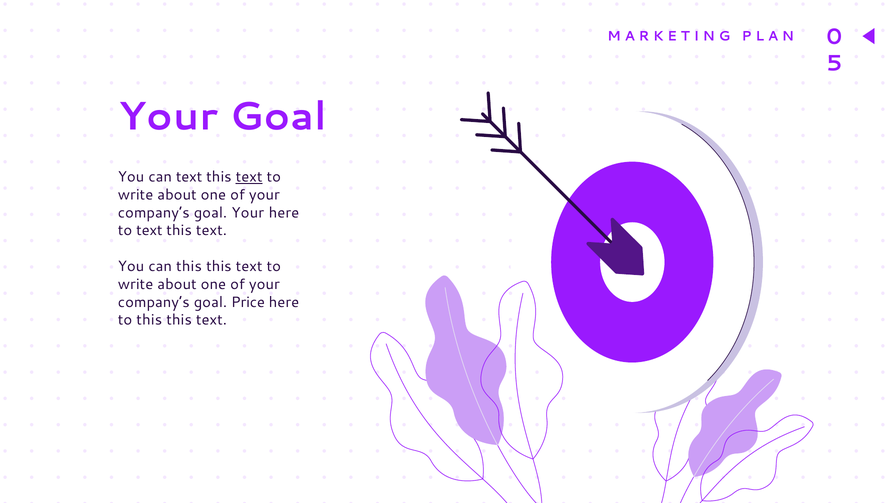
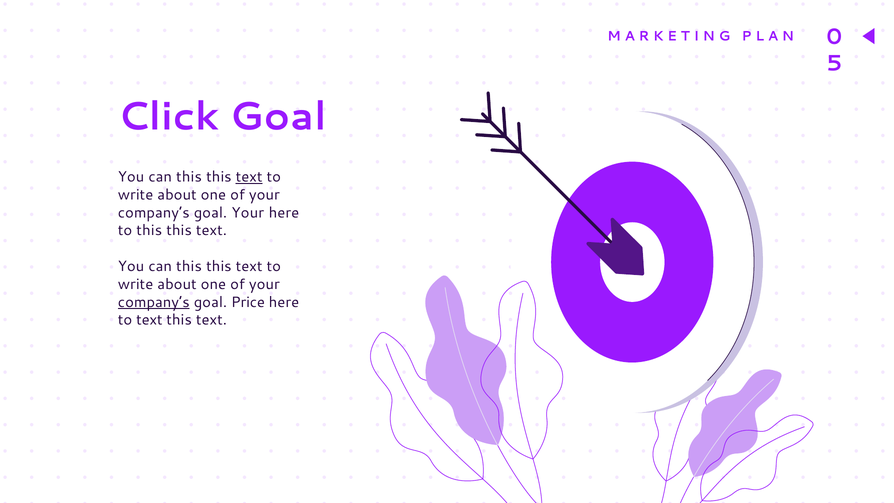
Your: Your -> Click (168, 117)
text: text -> this (189, 177)
to text: text -> this (149, 231)
company’s underline: none -> present (154, 302)
to this: this -> text (149, 320)
